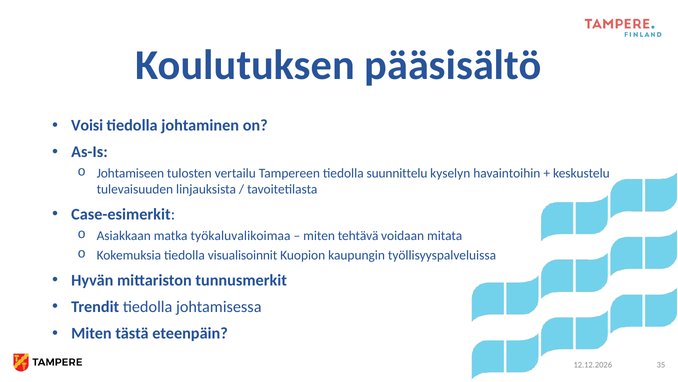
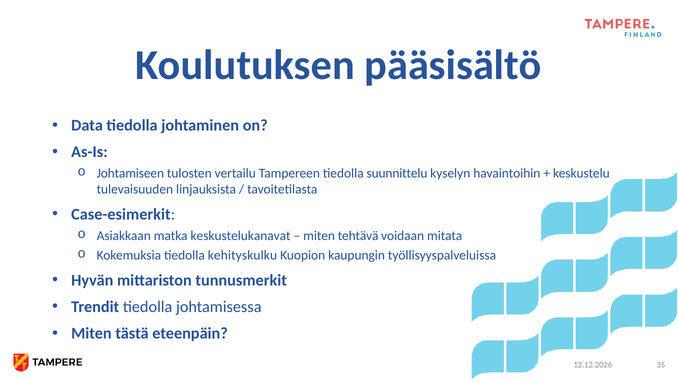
Voisi: Voisi -> Data (87, 125)
työkaluvalikoimaa: työkaluvalikoimaa -> keskustelukanavat (241, 235)
visualisoinnit: visualisoinnit -> kehityskulku (242, 255)
